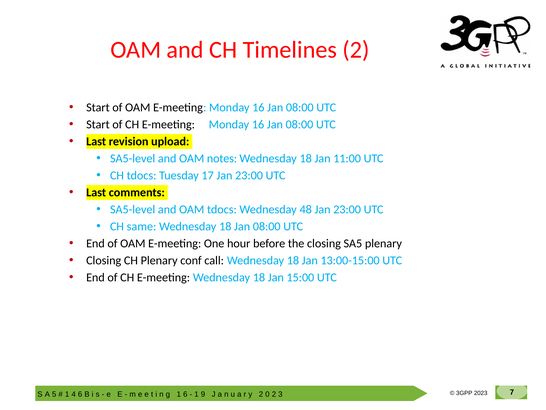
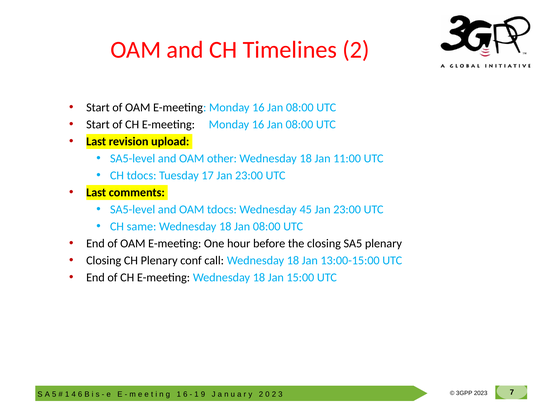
notes: notes -> other (222, 158)
48: 48 -> 45 (306, 209)
